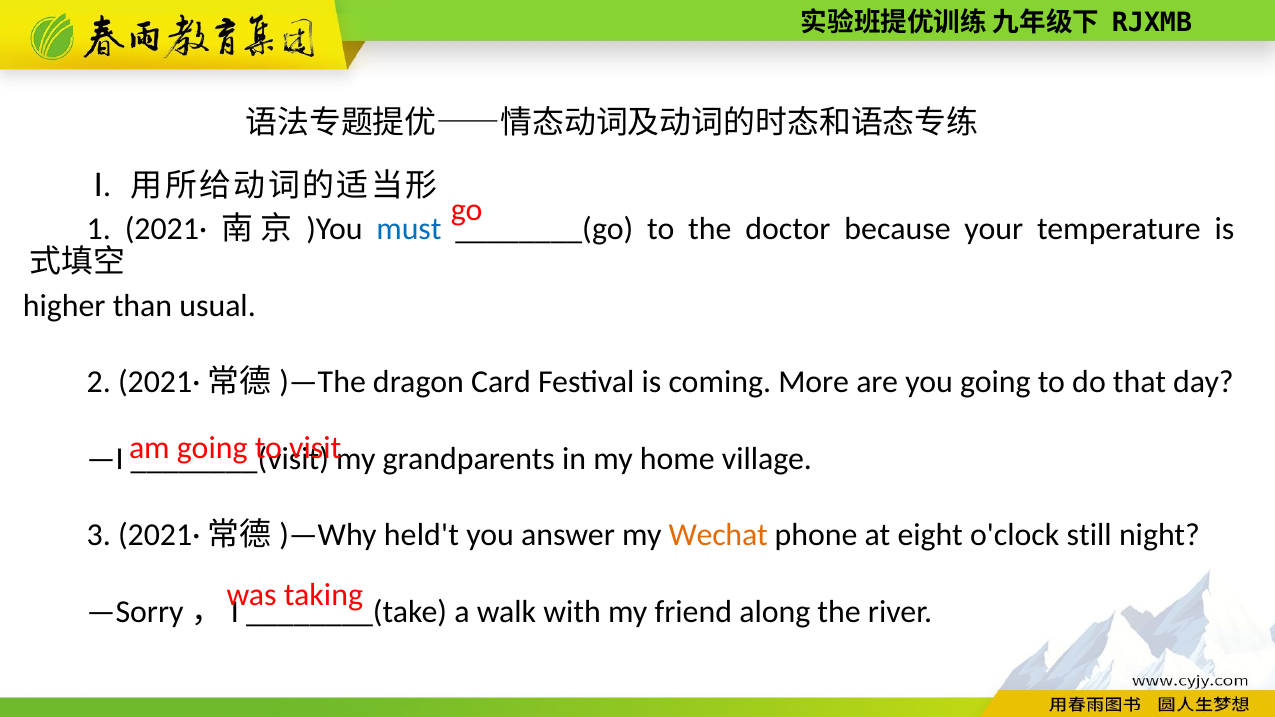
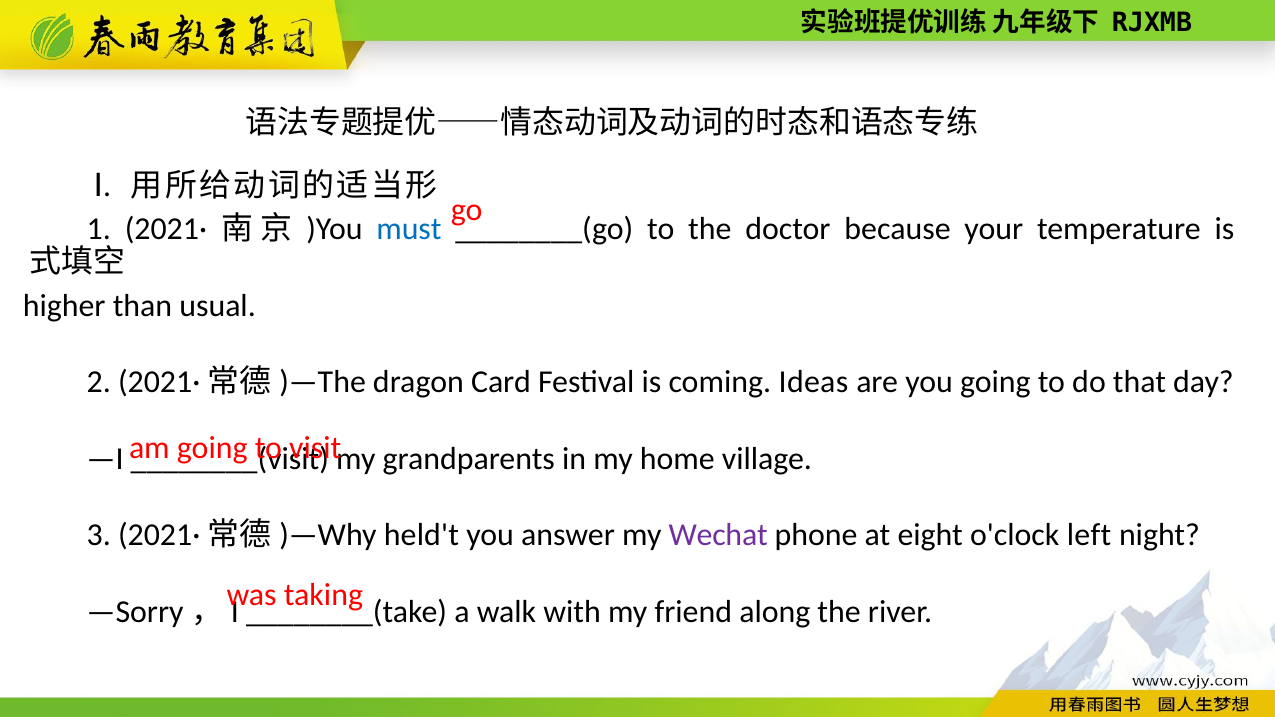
More: More -> Ideas (814, 382)
Wechat colour: orange -> purple (718, 535)
still: still -> left (1089, 535)
